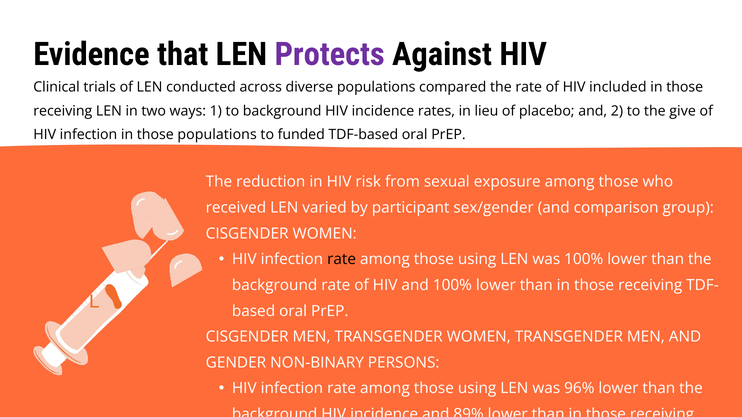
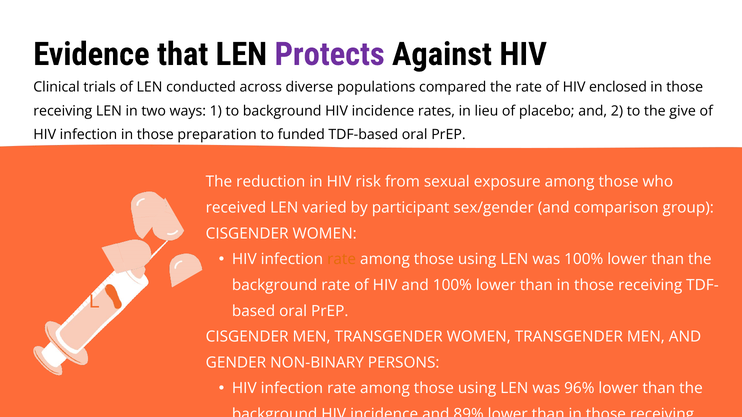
included: included -> enclosed (618, 87)
those populations: populations -> preparation (217, 135)
rate colour: black -> orange (342, 260)
